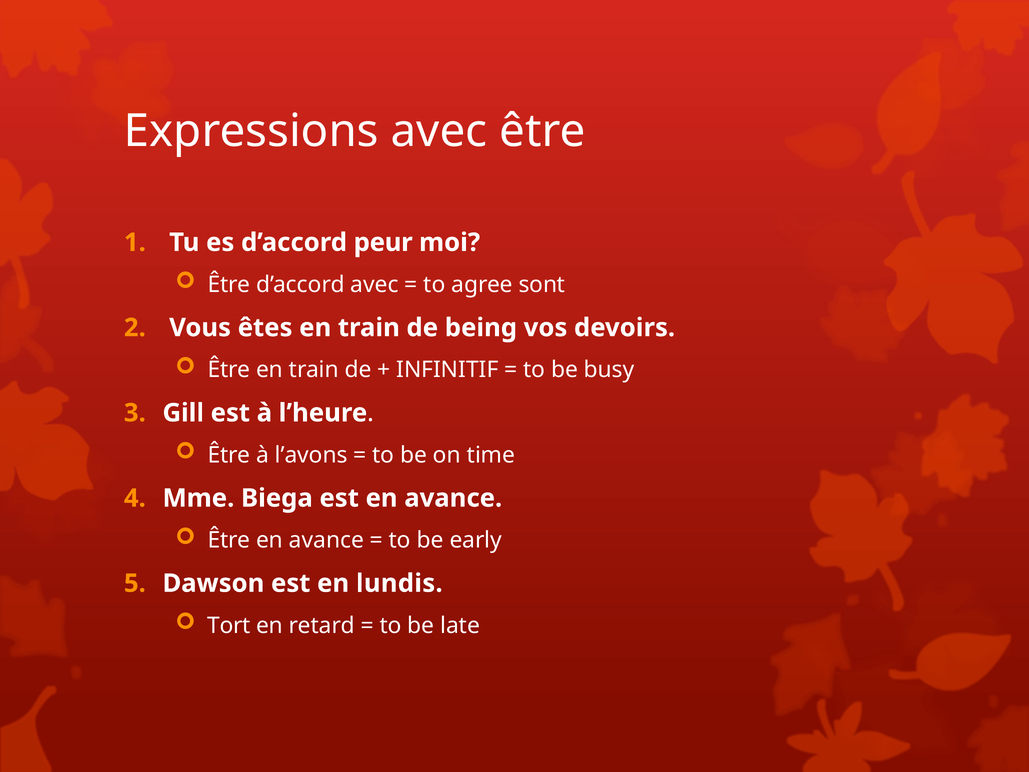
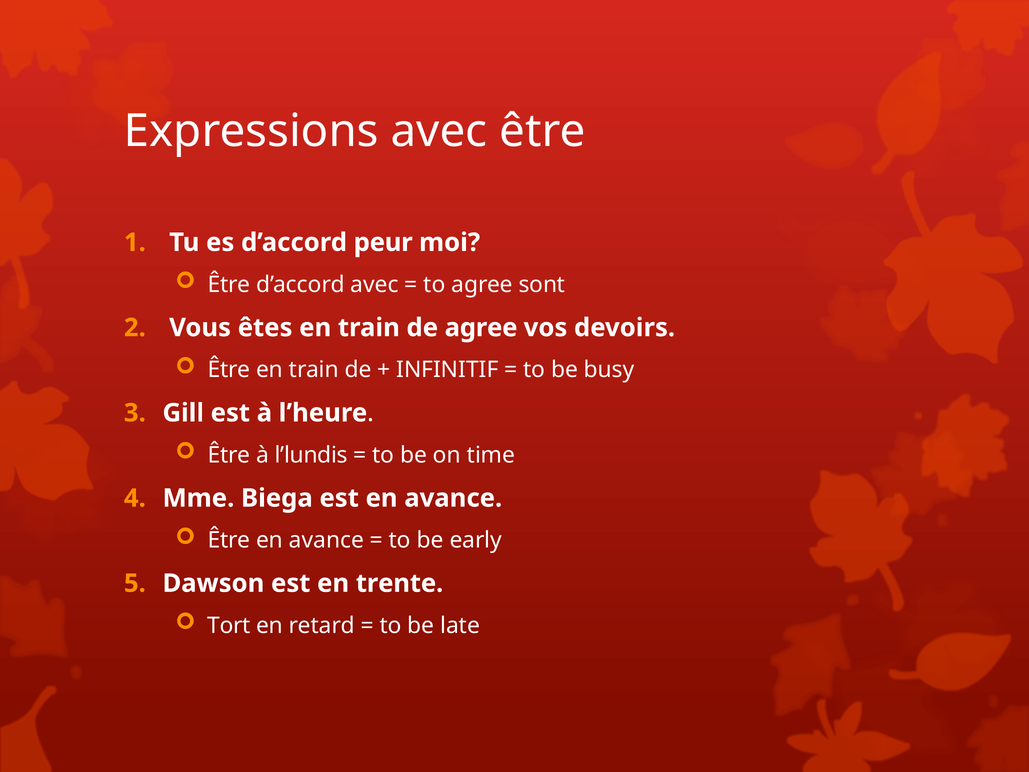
de being: being -> agree (481, 328)
l’avons: l’avons -> l’lundis (311, 455)
lundis: lundis -> trente (400, 583)
